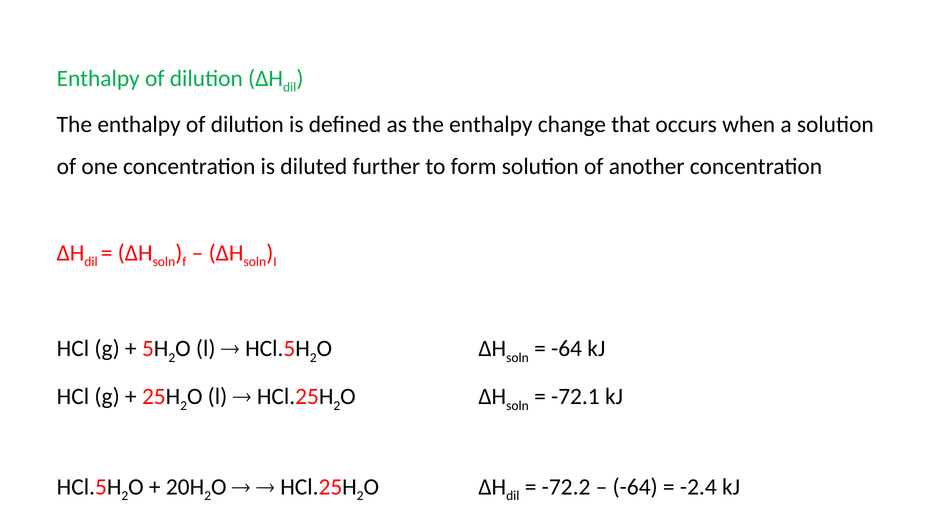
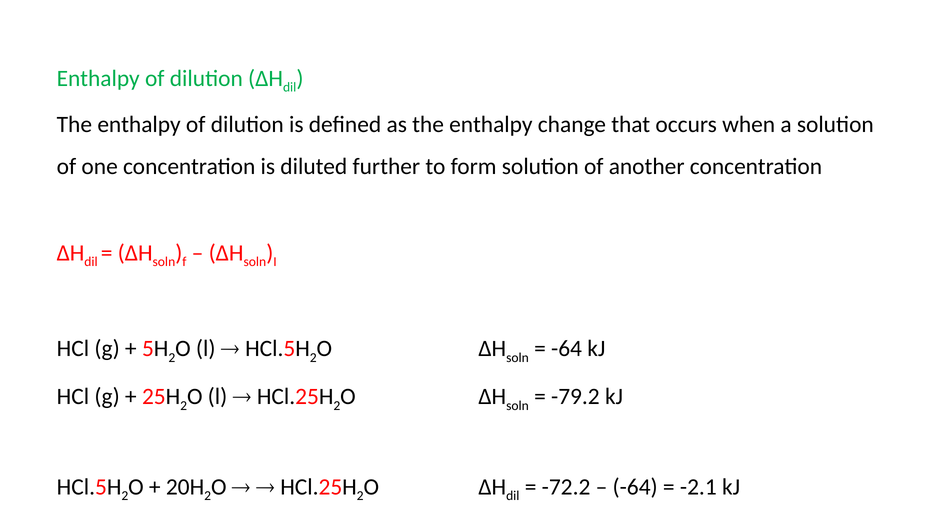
-72.1: -72.1 -> -79.2 (575, 397)
-2.4: -2.4 -> -2.1 (698, 487)
